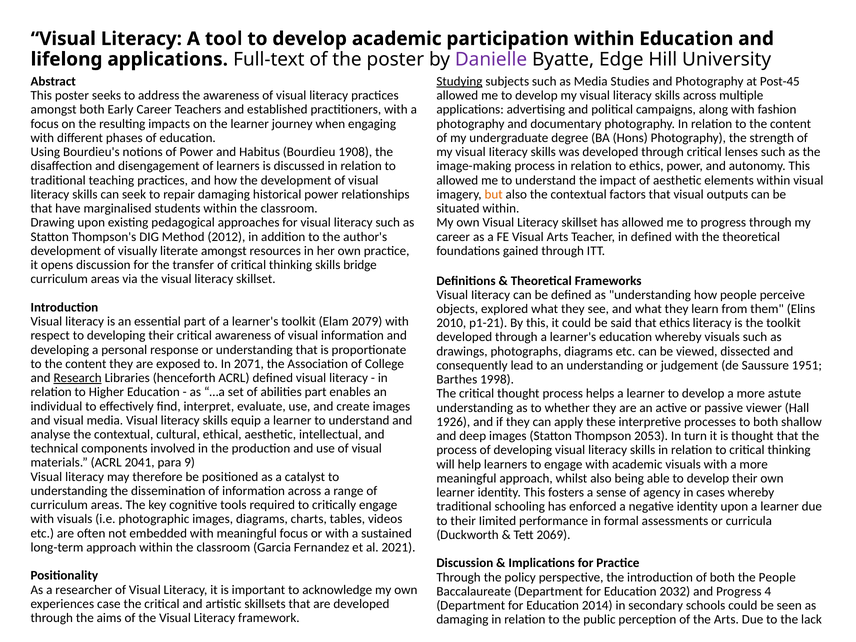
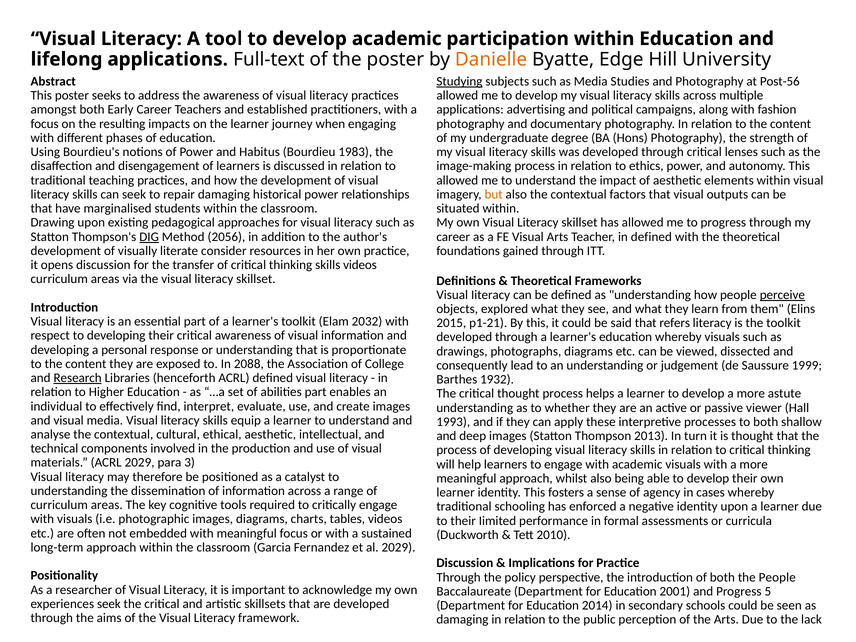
Danielle colour: purple -> orange (491, 59)
Post-45: Post-45 -> Post-56 (780, 81)
1908: 1908 -> 1983 (355, 152)
DIG underline: none -> present (149, 237)
2012: 2012 -> 2056 (226, 237)
literate amongst: amongst -> consider (224, 251)
skills bridge: bridge -> videos (360, 265)
perceive underline: none -> present (782, 295)
2079: 2079 -> 2032 (367, 321)
2010: 2010 -> 2015 (451, 323)
that ethics: ethics -> refers (675, 323)
2071: 2071 -> 2088 (249, 364)
1951: 1951 -> 1999 (807, 365)
1998: 1998 -> 1932 (497, 380)
1926: 1926 -> 1993 (453, 422)
2053: 2053 -> 2013 (651, 436)
ACRL 2041: 2041 -> 2029 (140, 463)
9: 9 -> 3 (190, 463)
2069: 2069 -> 2010 (554, 535)
al 2021: 2021 -> 2029 (399, 547)
2032: 2032 -> 2001 (675, 591)
4: 4 -> 5 (768, 591)
experiences case: case -> seek (109, 604)
